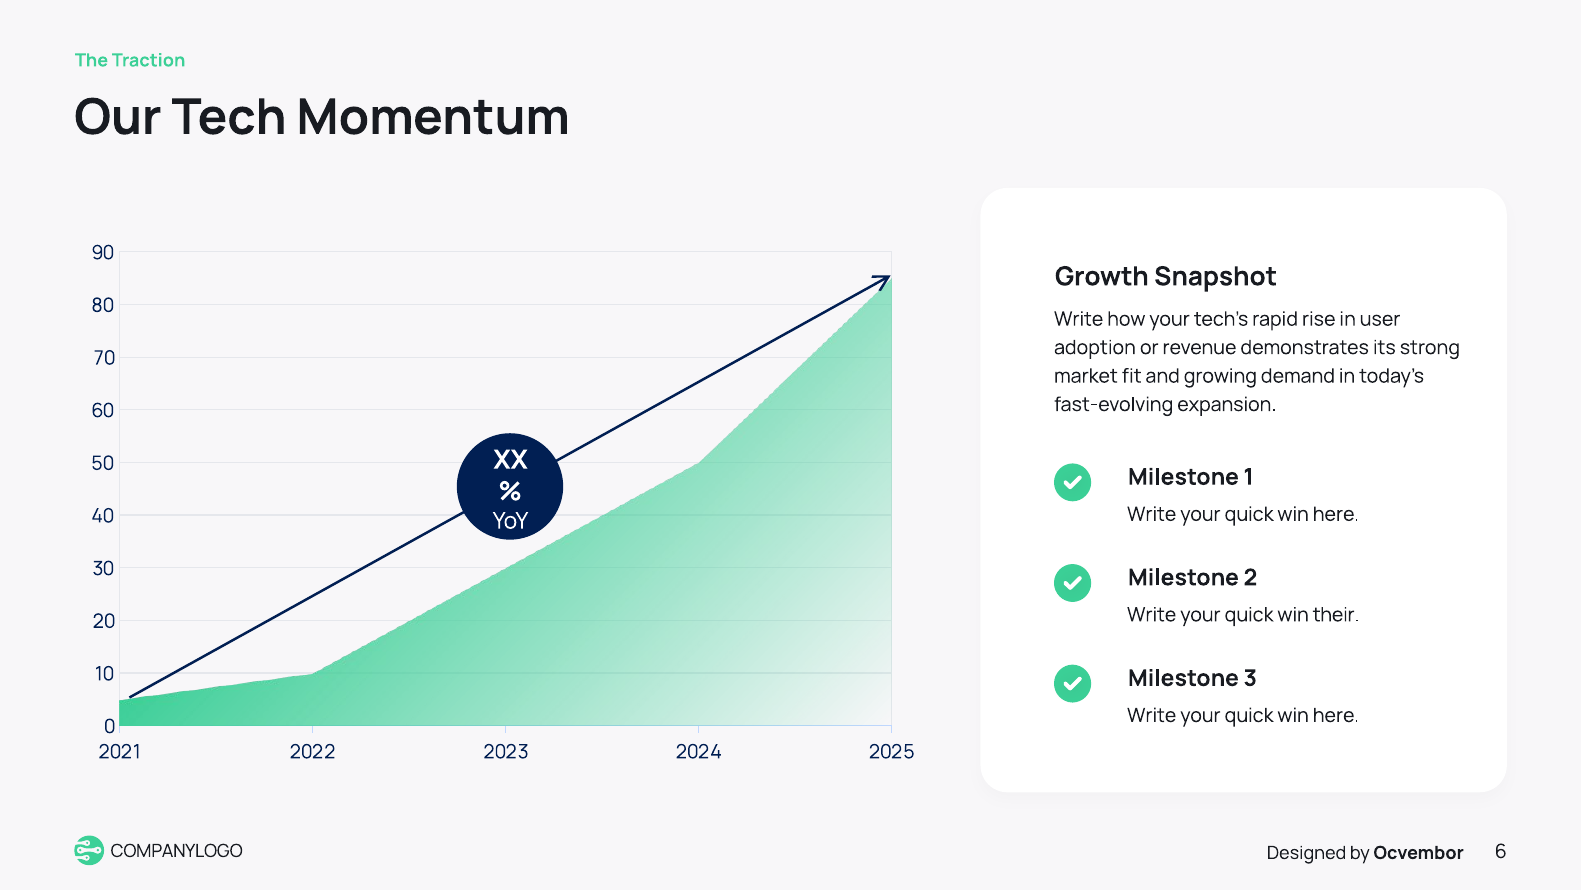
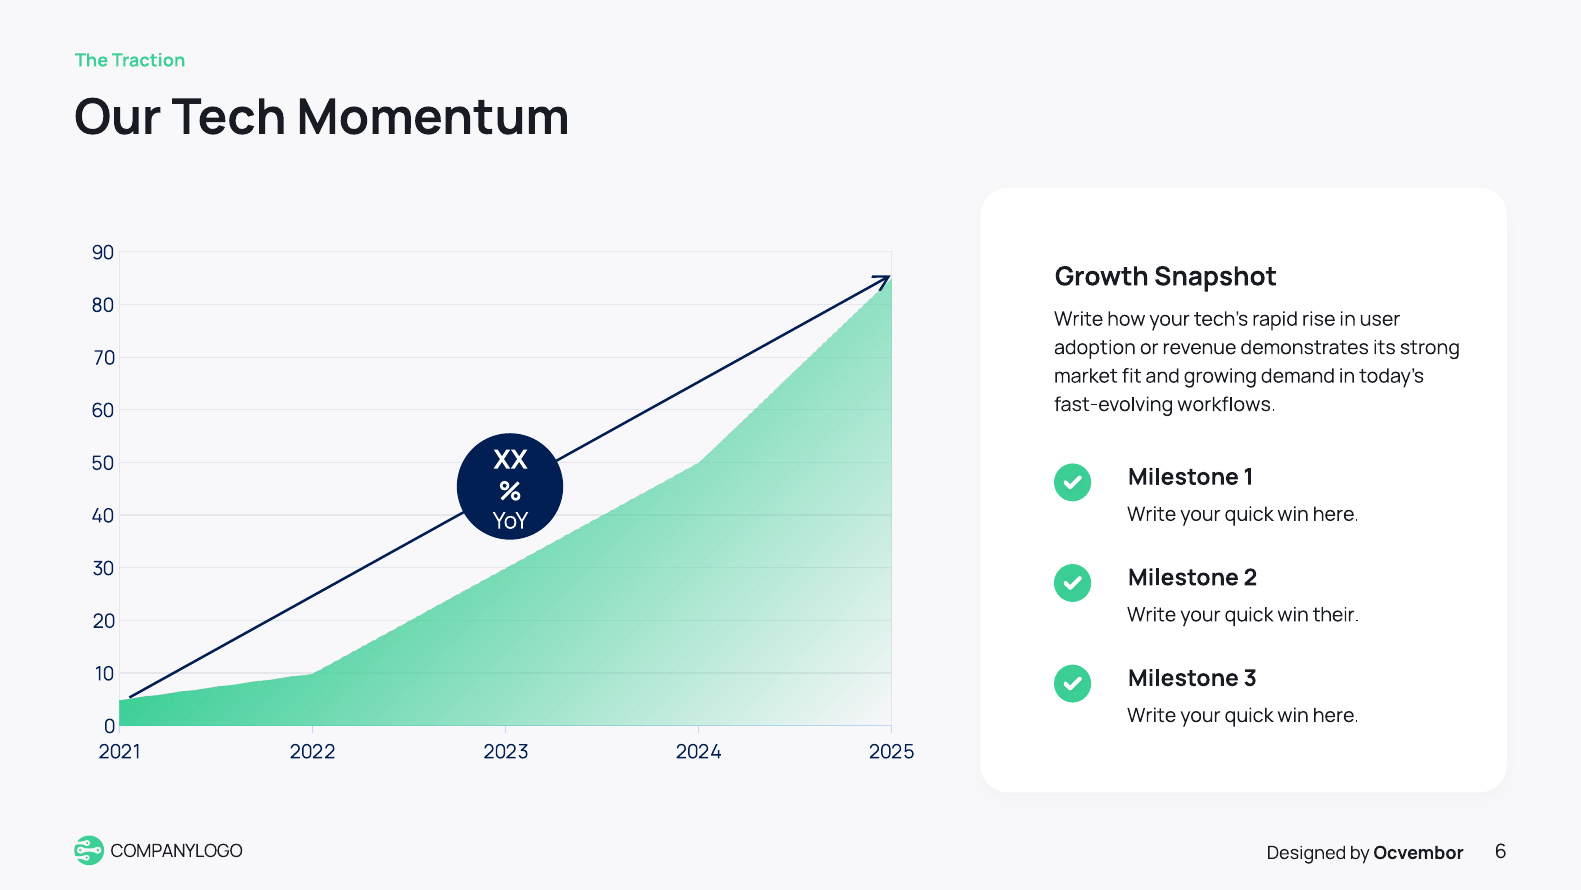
expansion: expansion -> workflows (1227, 404)
